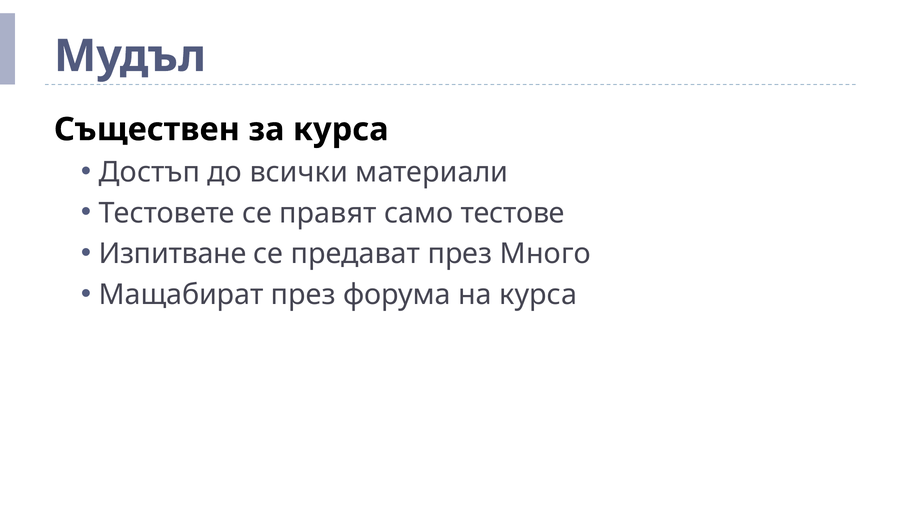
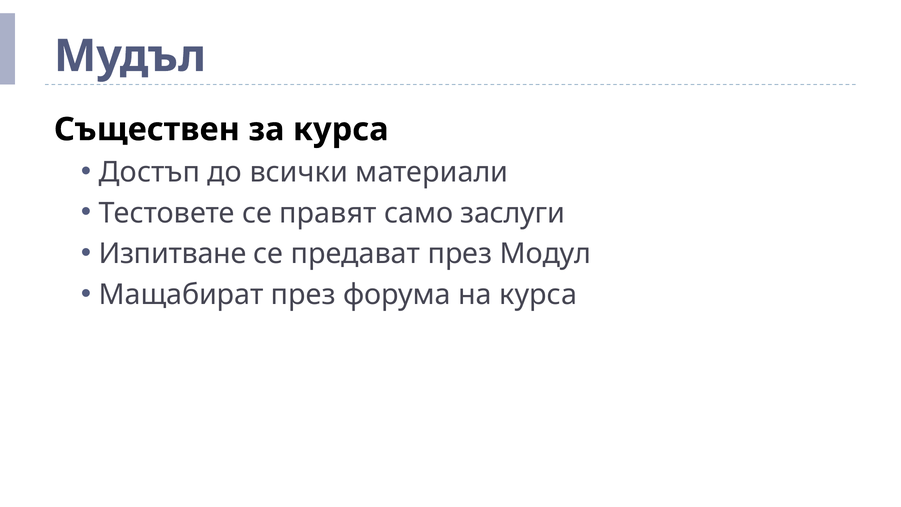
тестове: тестове -> заслуги (513, 213)
Много: Много -> Модул (546, 254)
